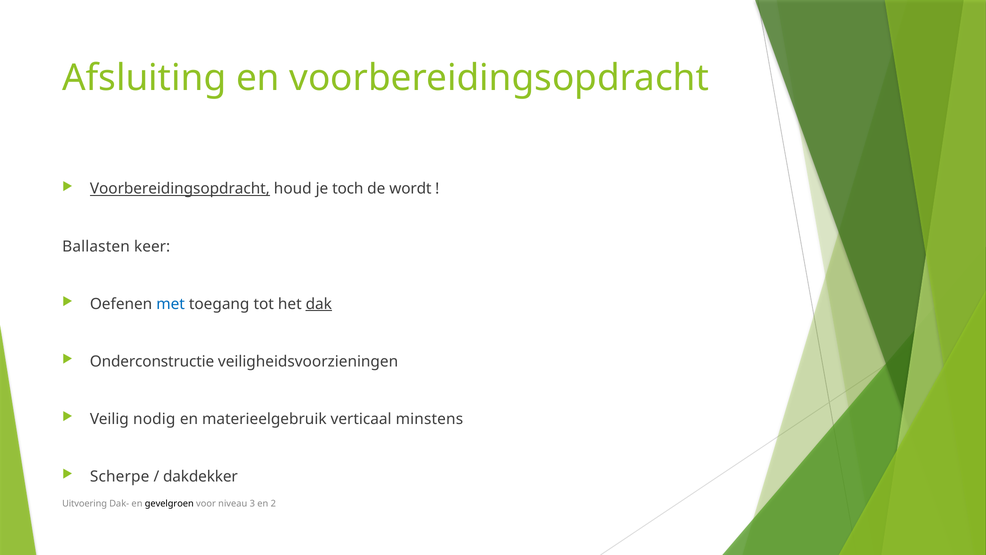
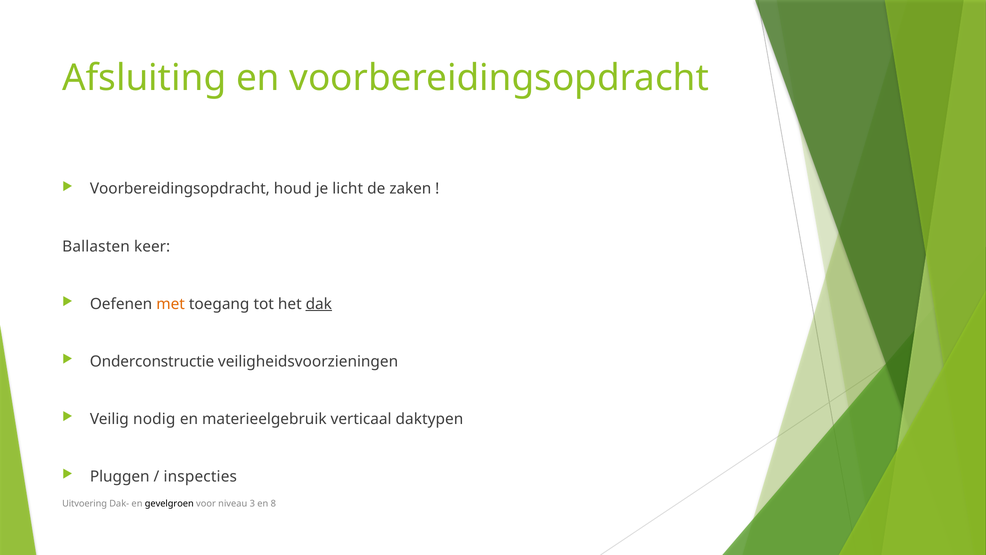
Voorbereidingsopdracht underline: present -> none (180, 189)
toch: toch -> licht (348, 189)
wordt: wordt -> zaken (410, 189)
met colour: blue -> orange (171, 304)
minstens: minstens -> daktypen (429, 419)
Scherpe: Scherpe -> Pluggen (120, 476)
dakdekker: dakdekker -> inspecties (200, 476)
2: 2 -> 8 (273, 503)
